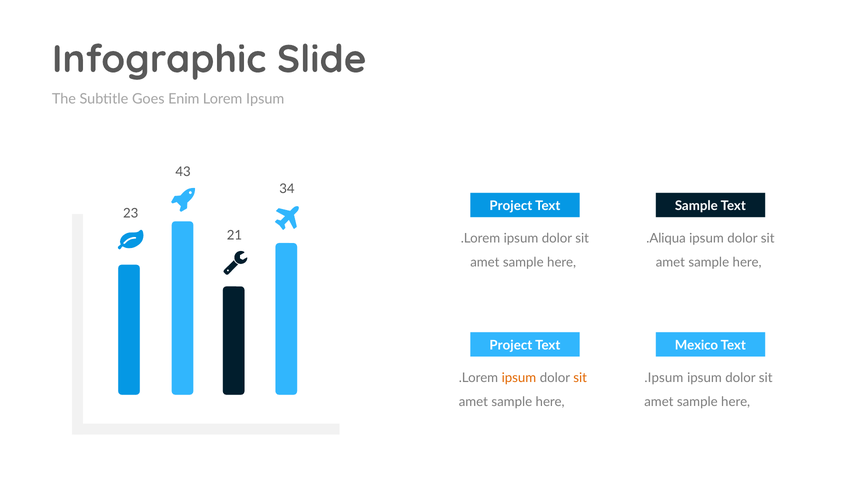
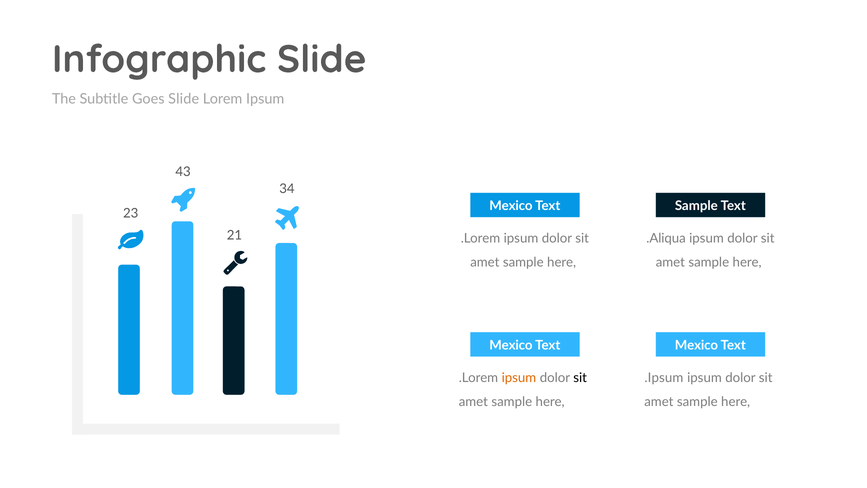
Goes Enim: Enim -> Slide (184, 99)
Project: Project -> Mexico (511, 206)
Project: Project -> Mexico (511, 345)
sit colour: orange -> black (580, 378)
